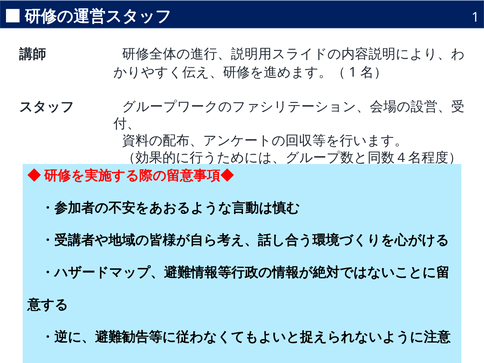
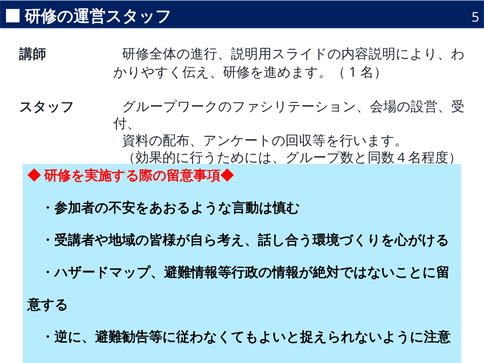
1: 1 -> 5 (475, 17)
